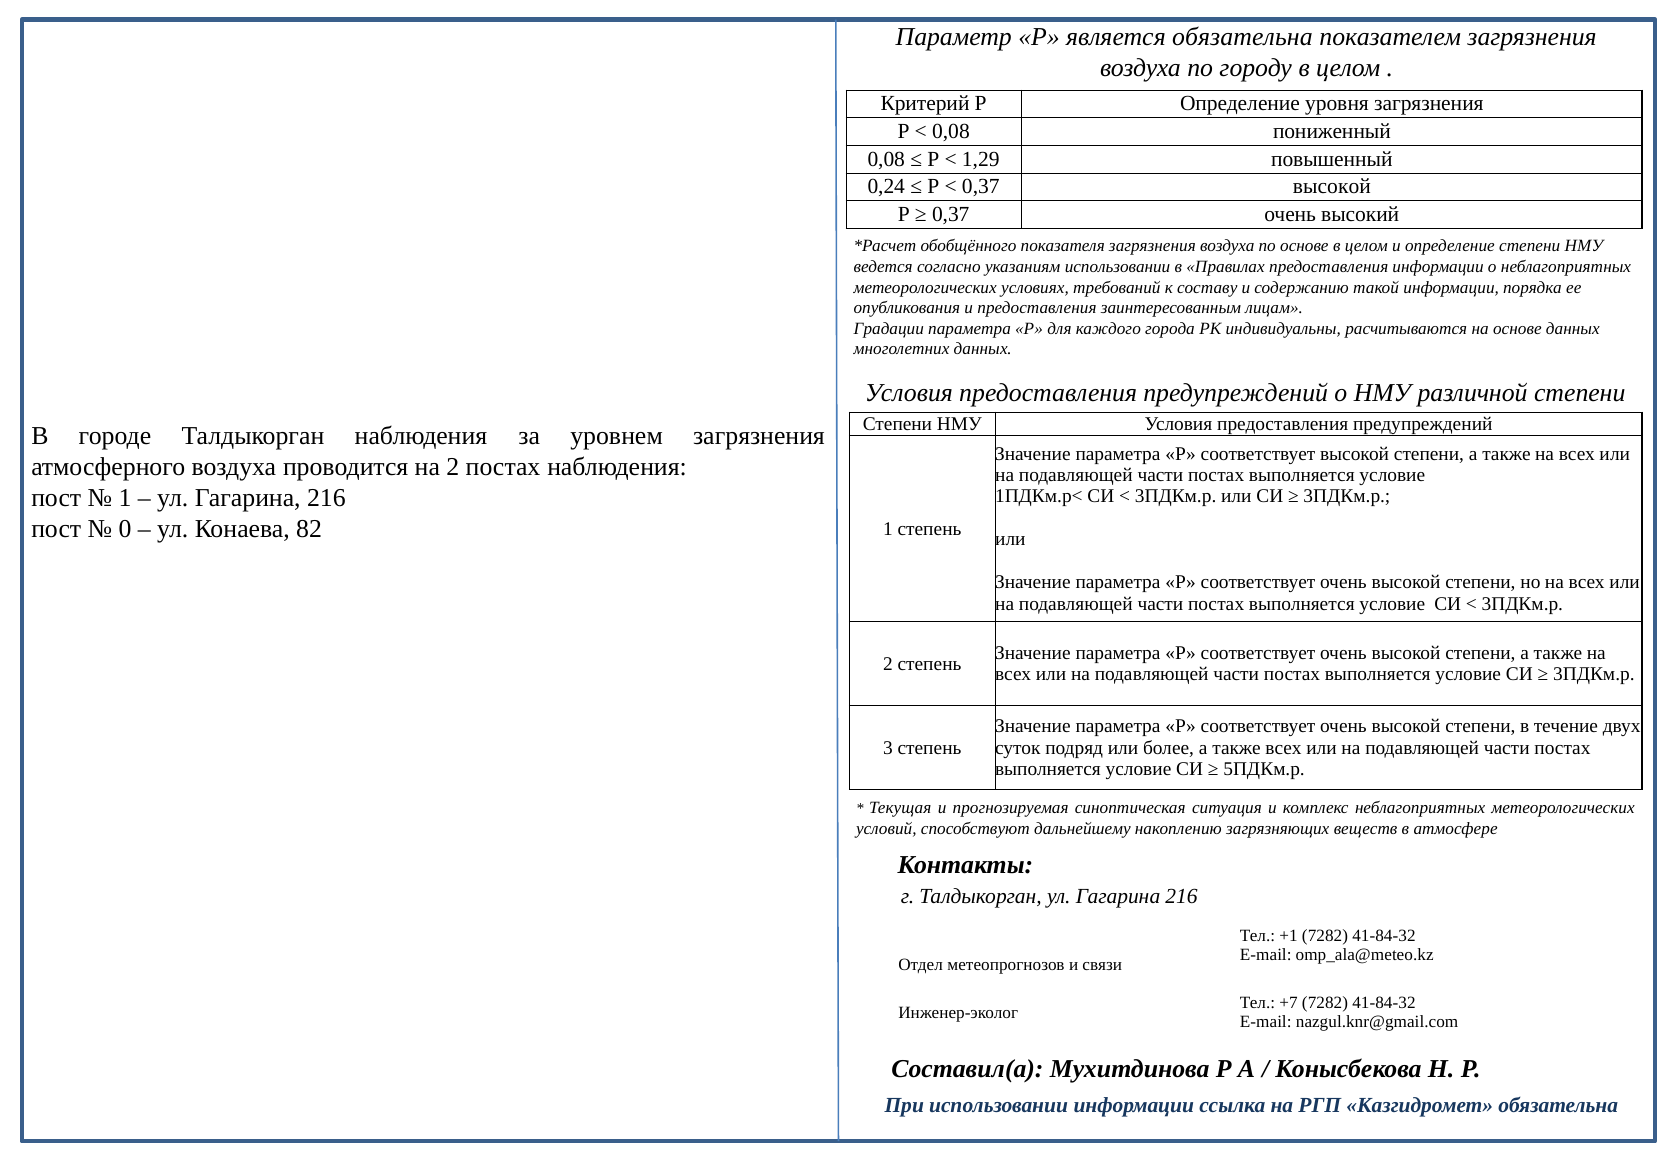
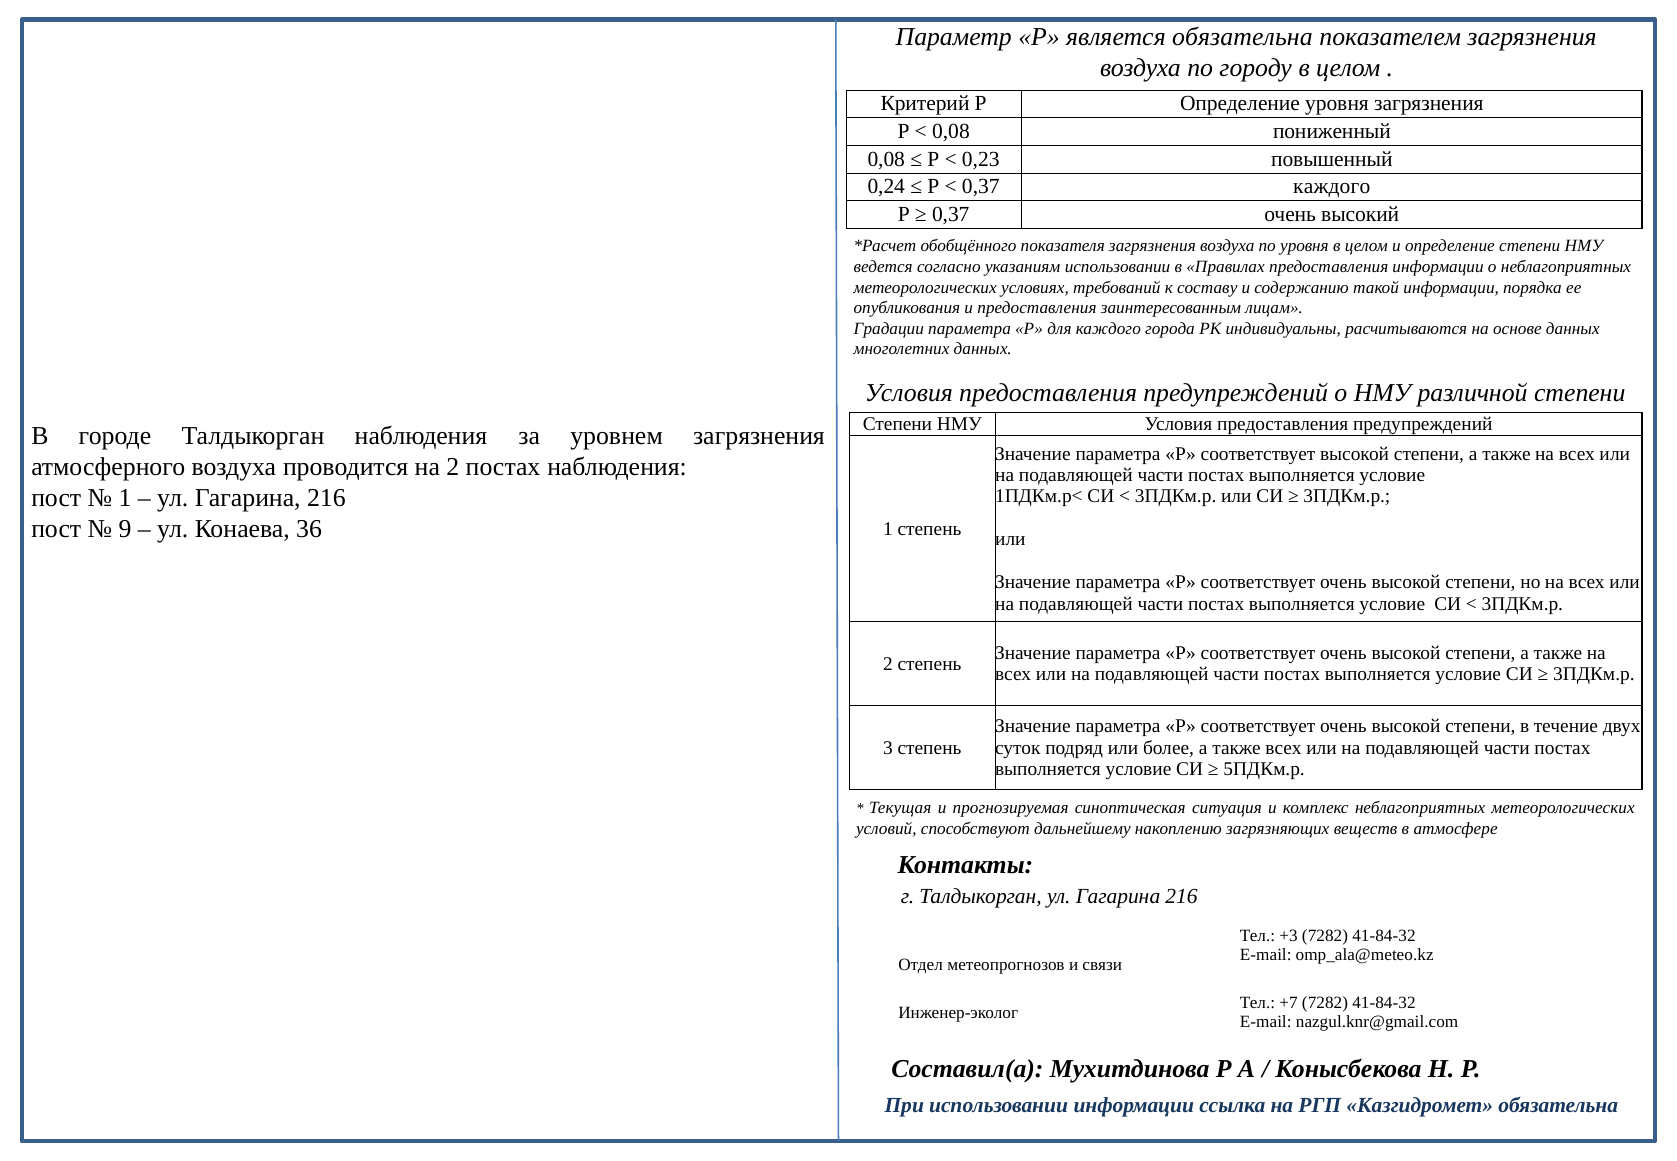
1,29: 1,29 -> 0,23 (981, 159)
0,37 высокой: высокой -> каждого (1332, 187)
по основе: основе -> уровня (1304, 246)
0: 0 -> 9 (125, 529)
82: 82 -> 36 (309, 529)
+1: +1 -> +3 (1289, 936)
